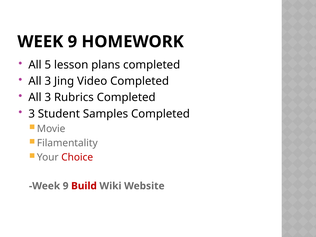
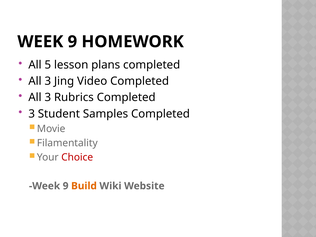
Build colour: red -> orange (84, 186)
